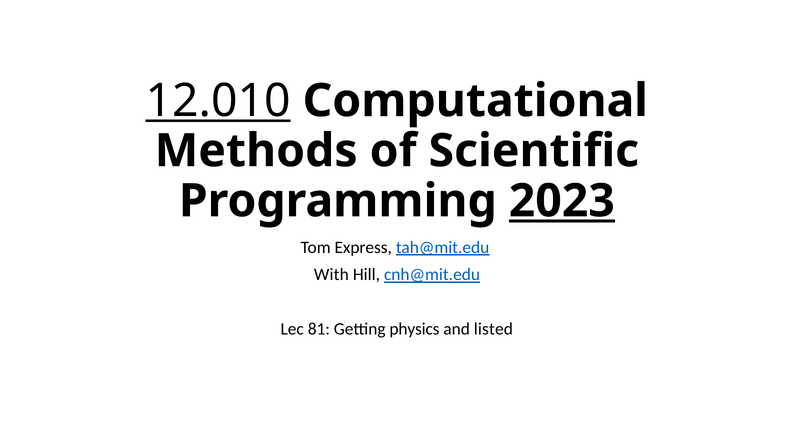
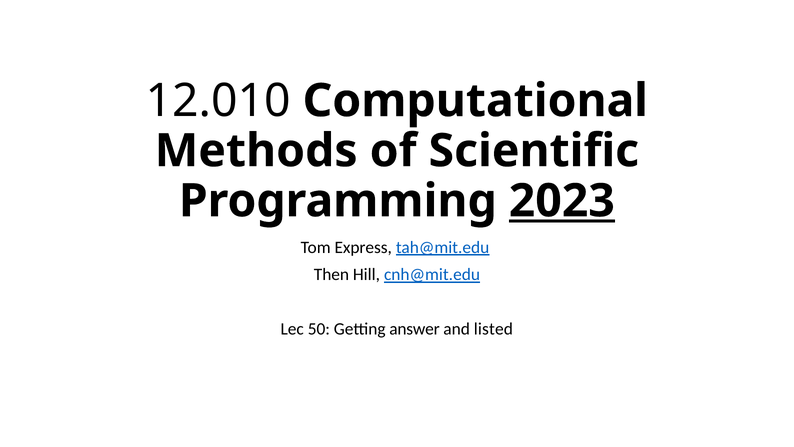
12.010 underline: present -> none (218, 101)
With: With -> Then (331, 275)
81: 81 -> 50 (319, 329)
physics: physics -> answer (414, 329)
